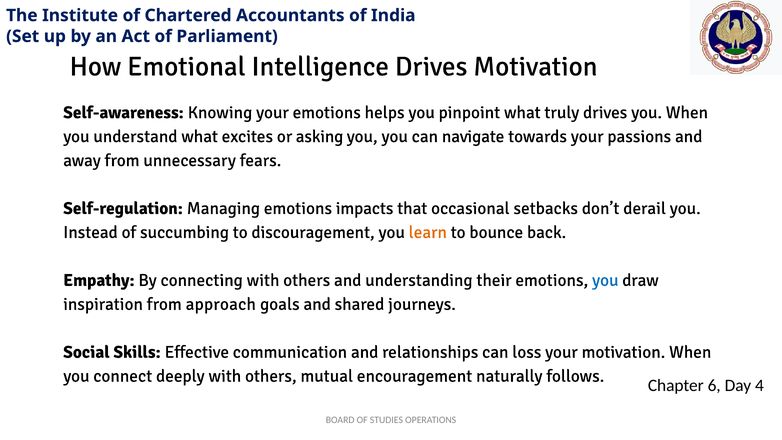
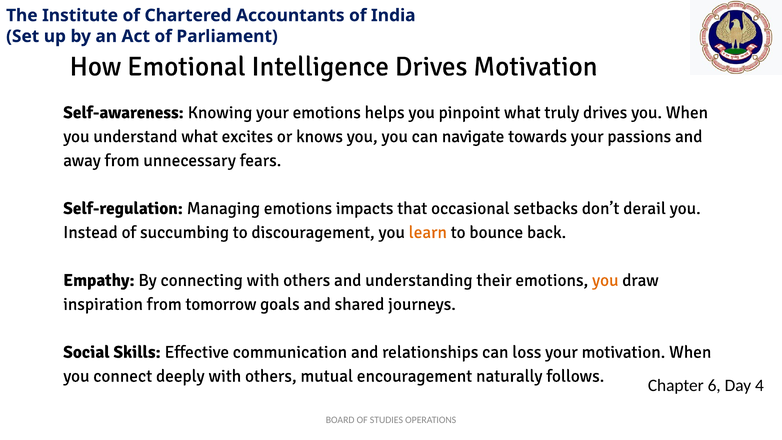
asking: asking -> knows (319, 136)
you colour: blue -> orange (605, 280)
approach: approach -> tomorrow (221, 304)
